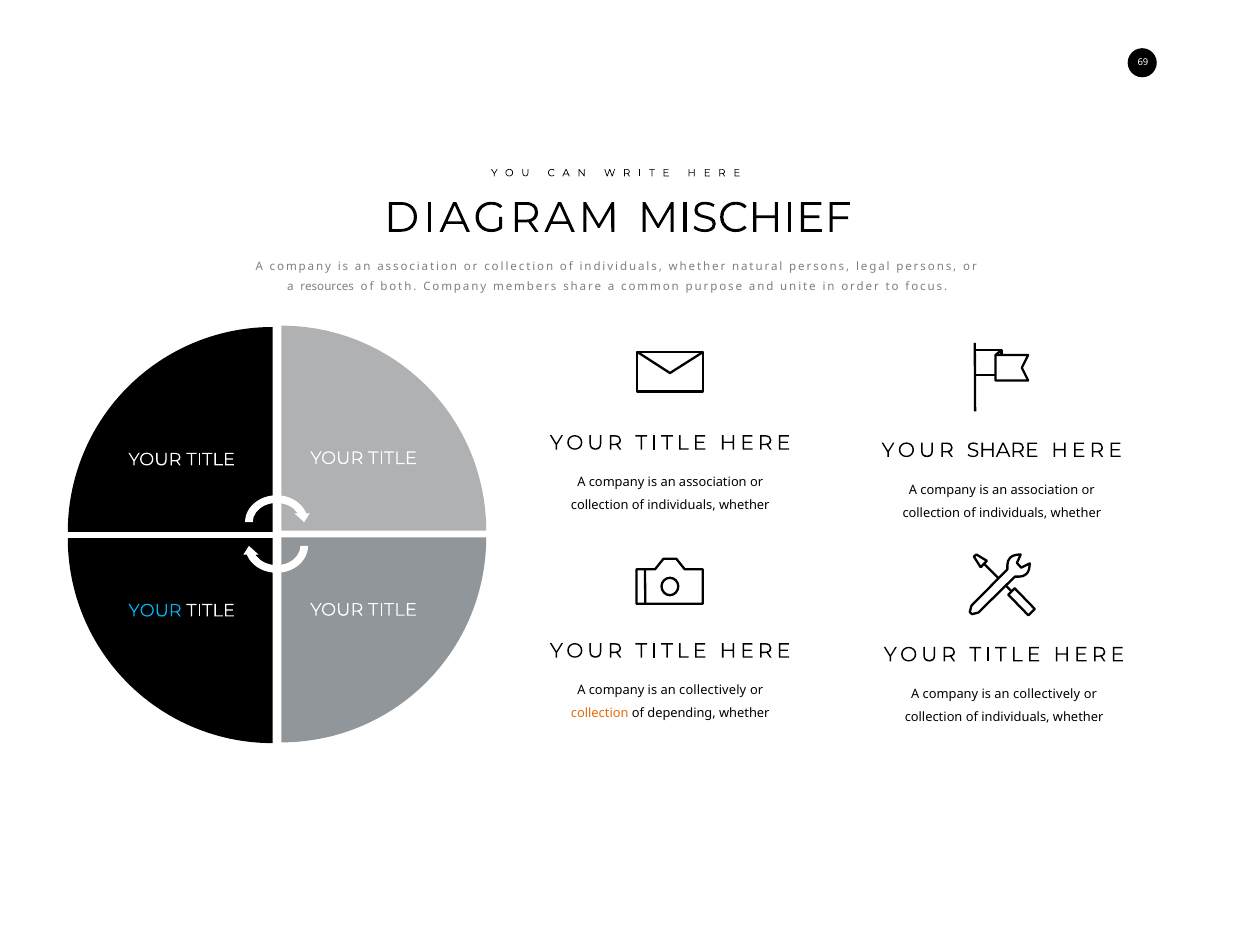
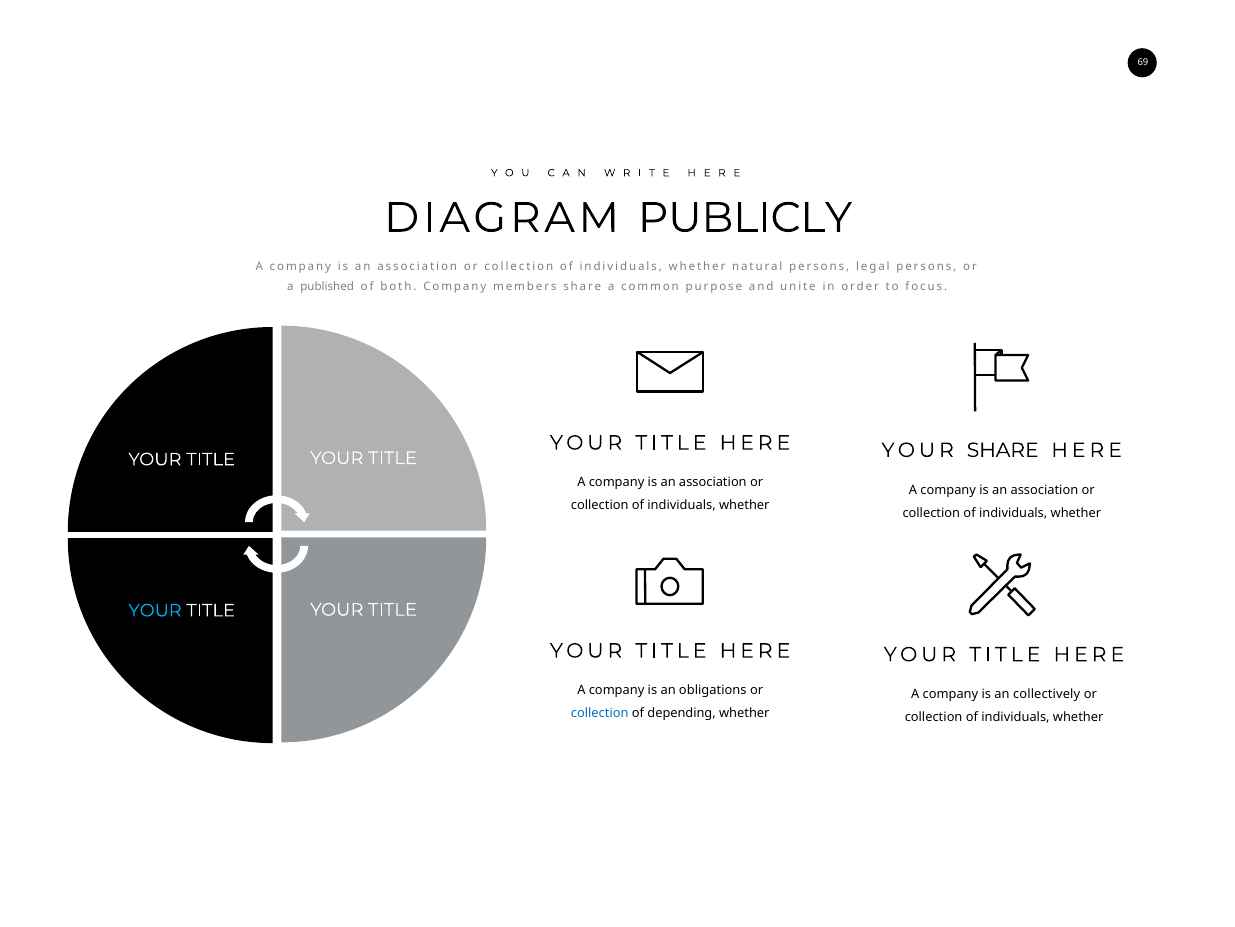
MISCHIEF: MISCHIEF -> PUBLICLY (745, 218)
resources: resources -> published (327, 287)
collectively: collectively -> obligations (713, 690)
collection colour: orange -> blue (600, 713)
